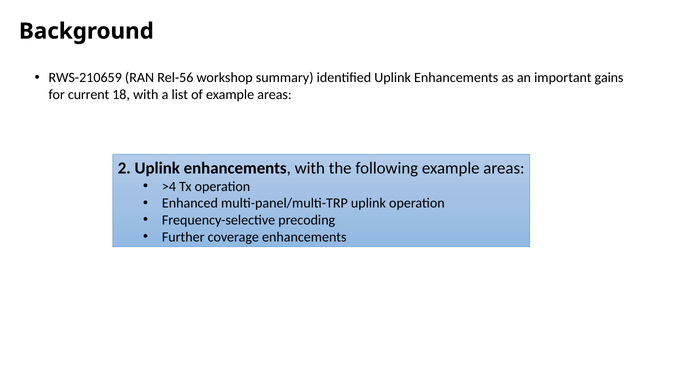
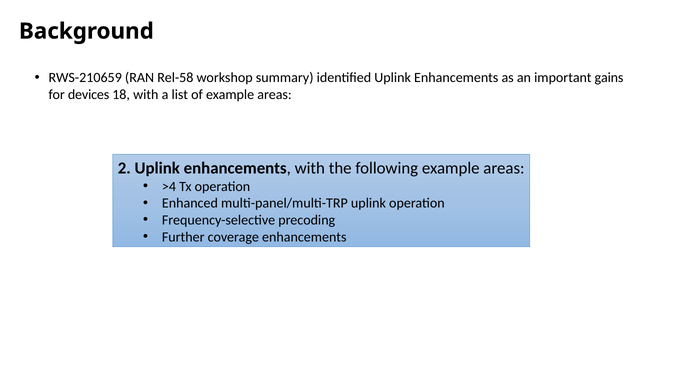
Rel-56: Rel-56 -> Rel-58 (175, 78)
current: current -> devices (89, 95)
